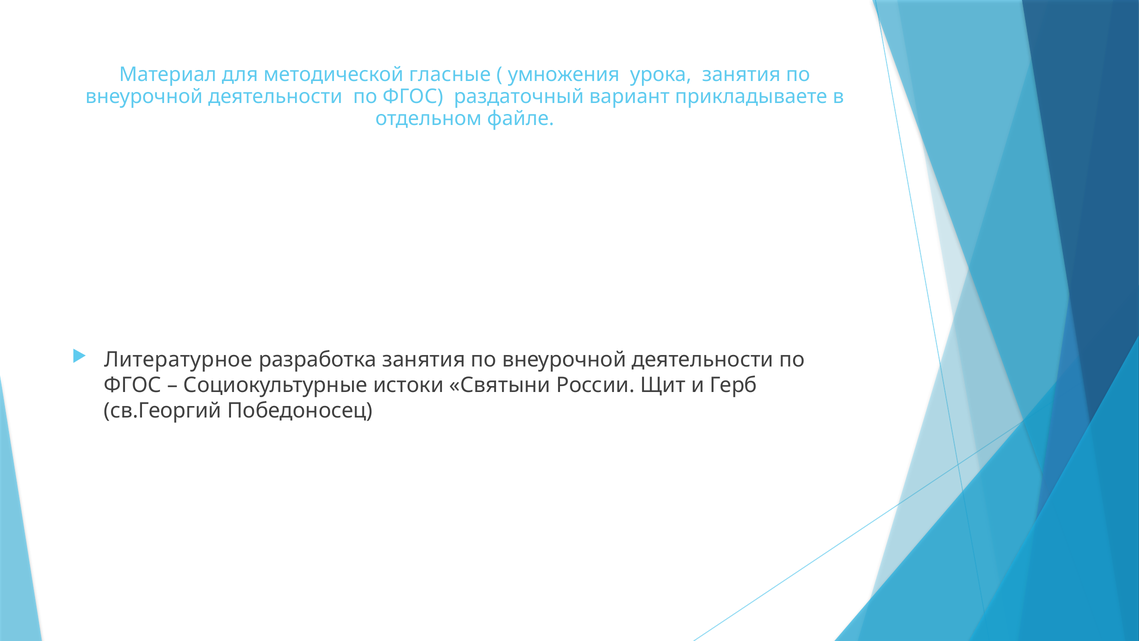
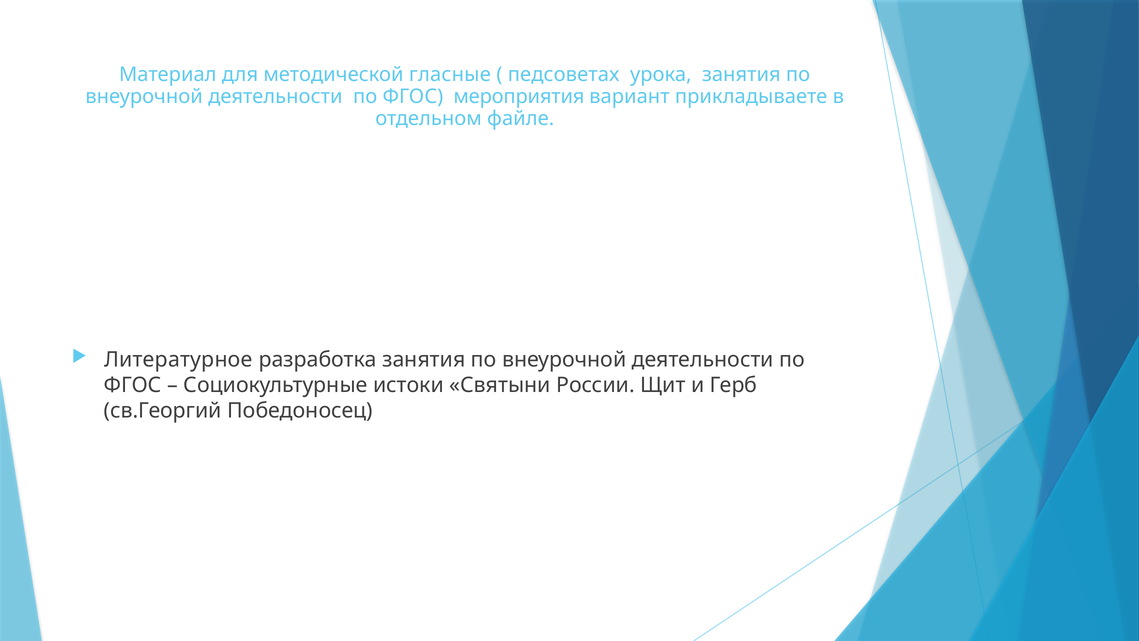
умножения: умножения -> педсоветах (564, 75)
раздаточный: раздаточный -> мероприятия (519, 97)
